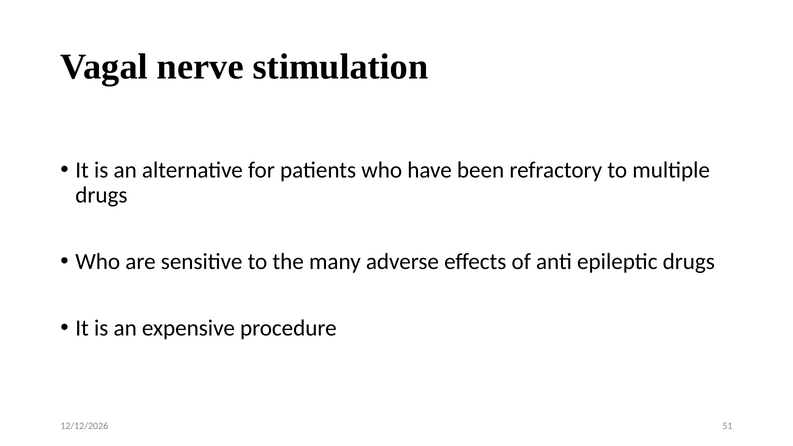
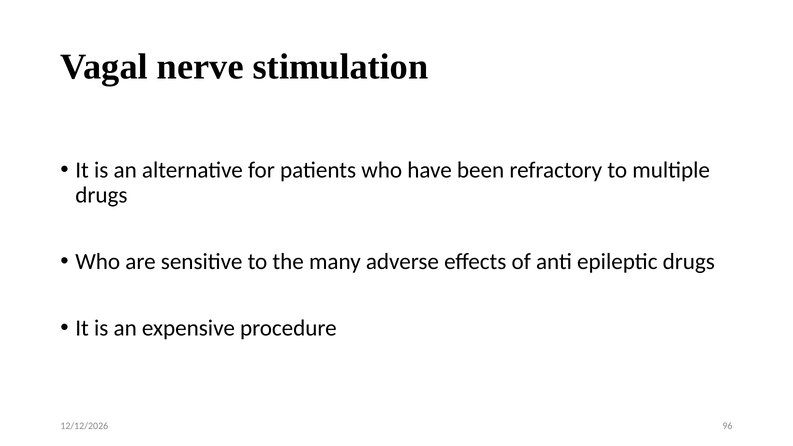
51: 51 -> 96 (727, 426)
